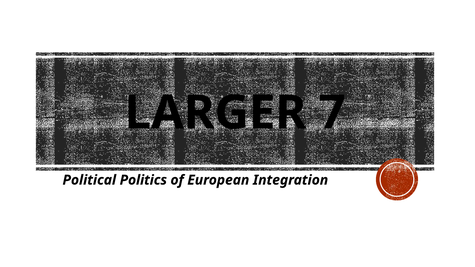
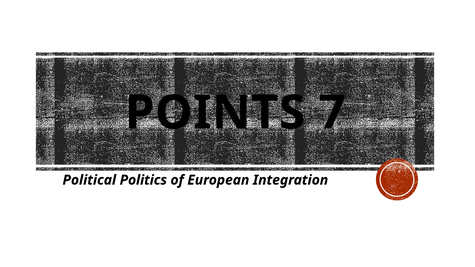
LARGER: LARGER -> POINTS (215, 113)
